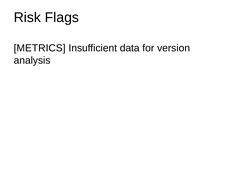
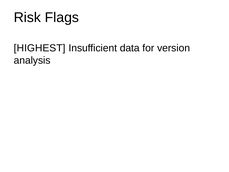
METRICS: METRICS -> HIGHEST (40, 48)
